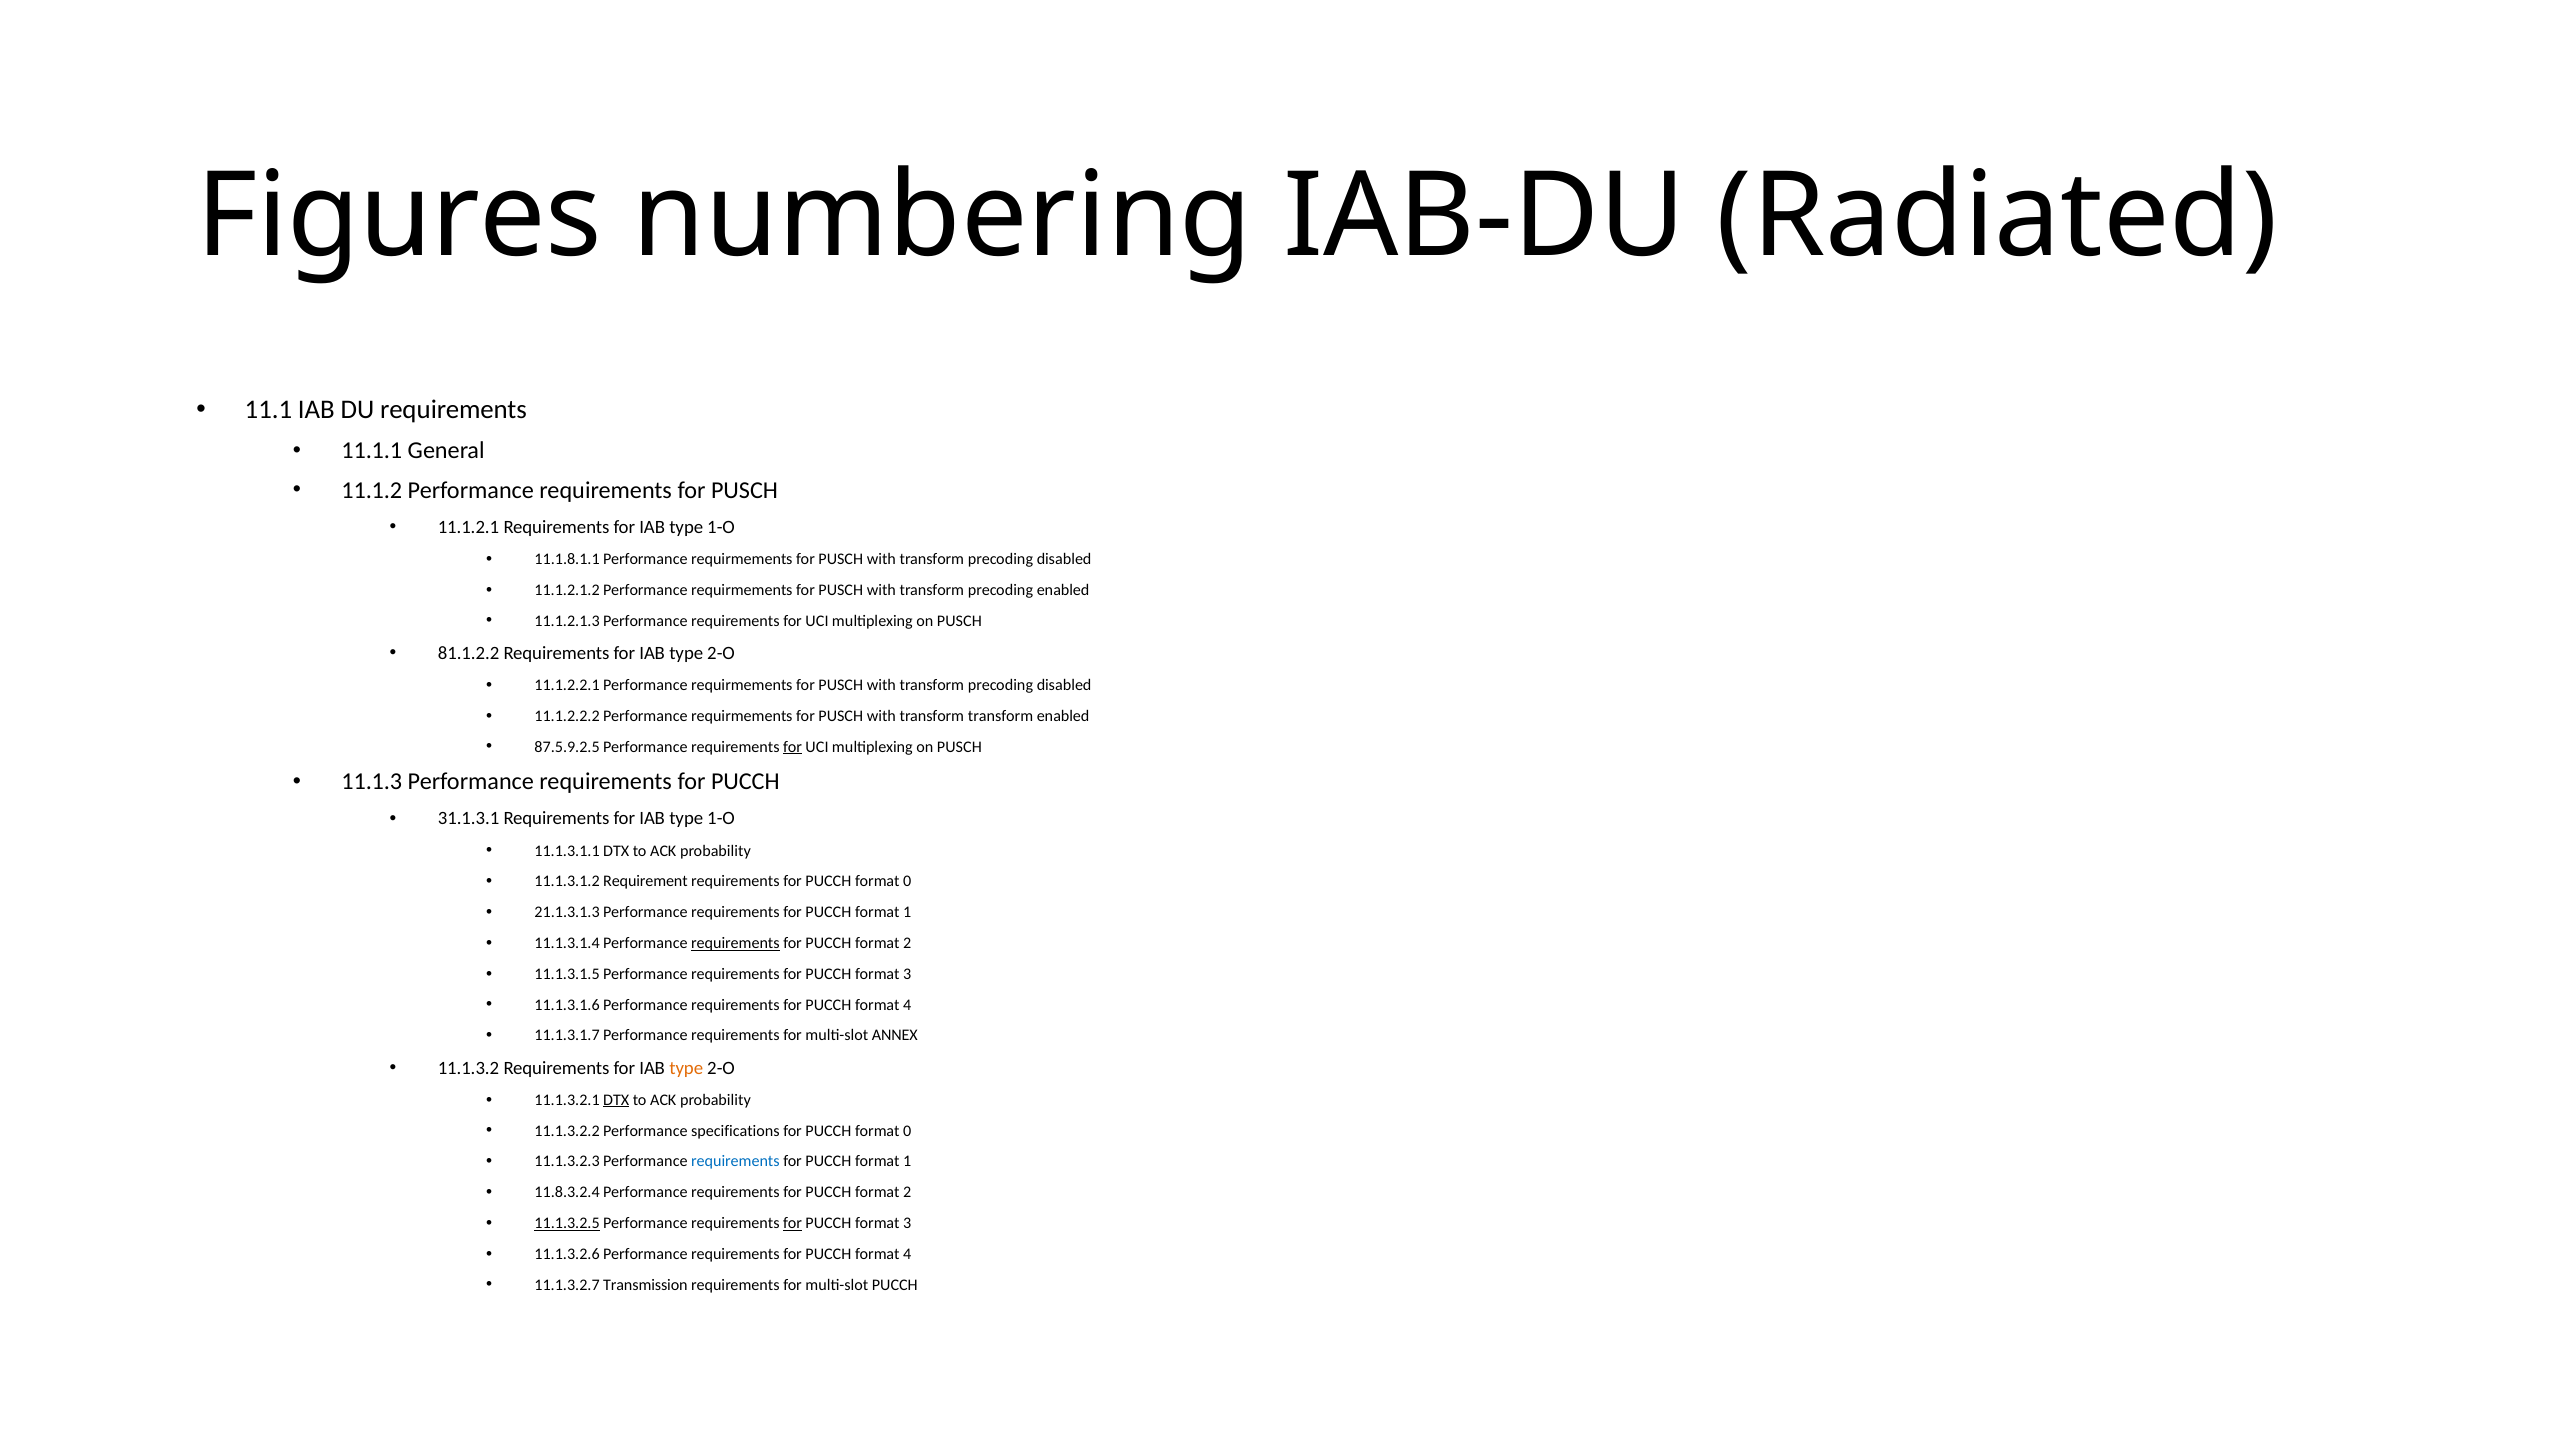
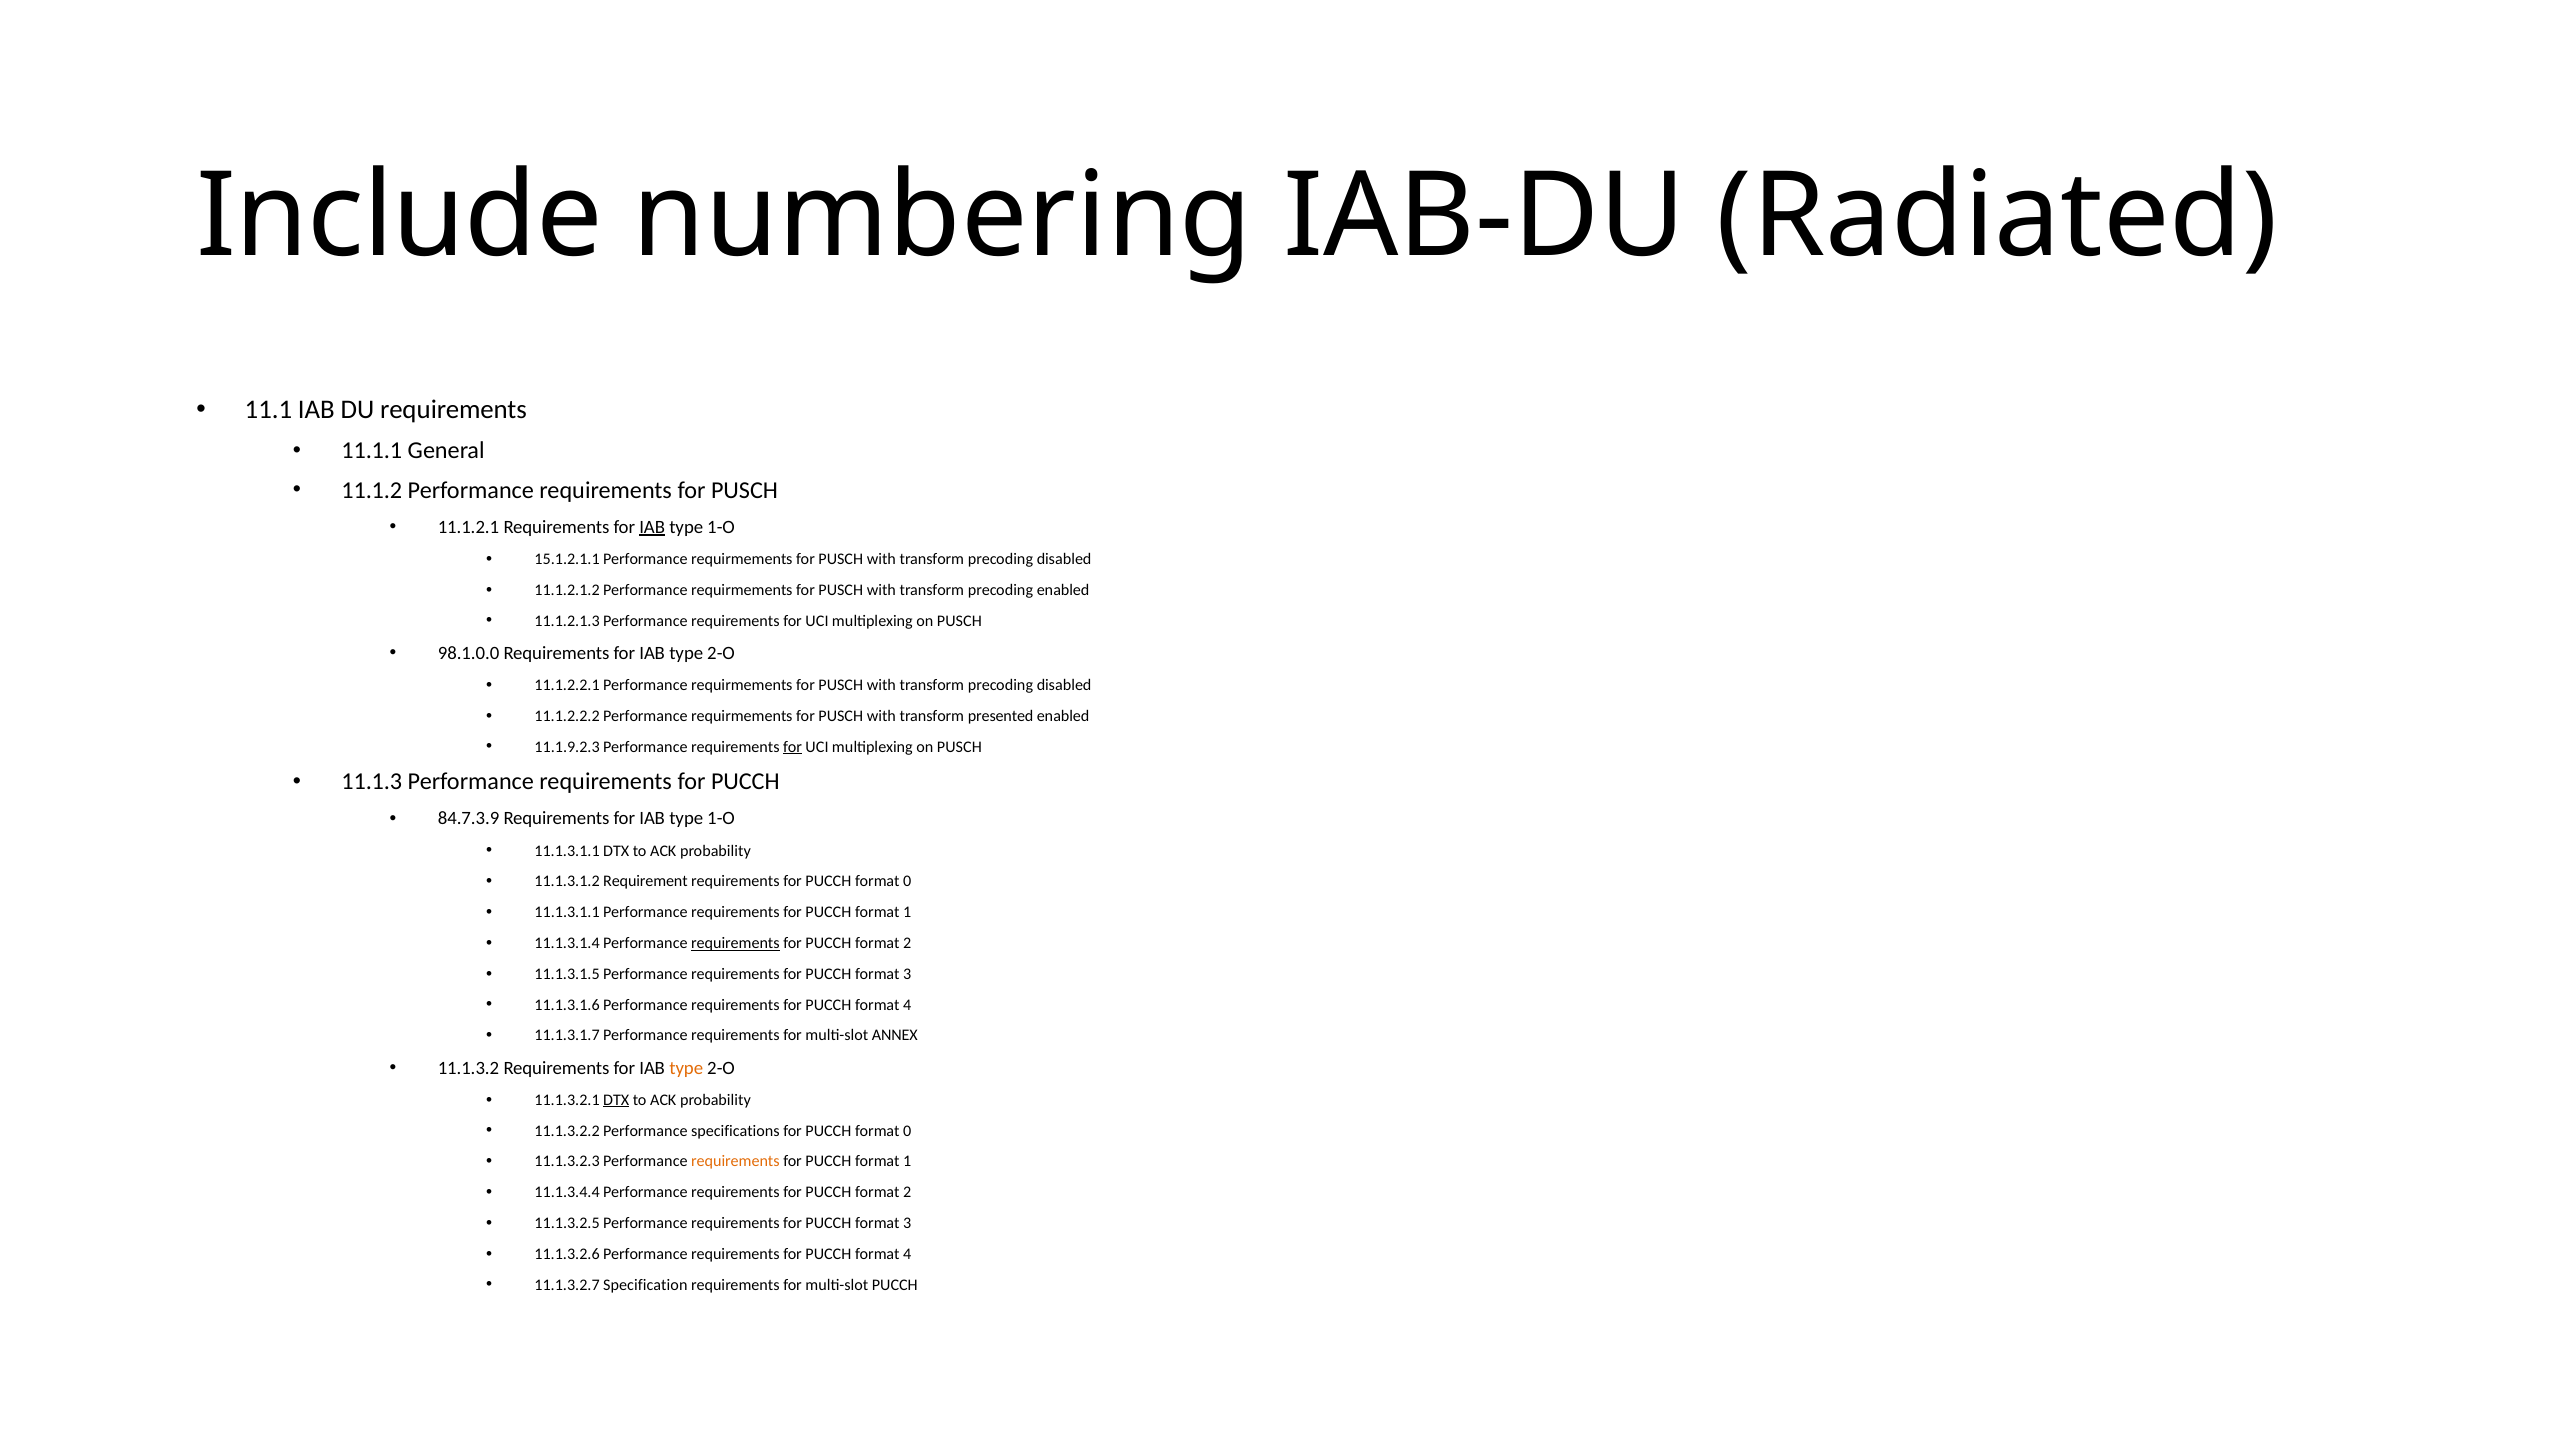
Figures: Figures -> Include (400, 216)
IAB underline: none -> present (652, 527)
11.1.8.1.1: 11.1.8.1.1 -> 15.1.2.1.1 (567, 559)
81.1.2.2: 81.1.2.2 -> 98.1.0.0 (469, 653)
transform transform: transform -> presented (1001, 716)
87.5.9.2.5: 87.5.9.2.5 -> 11.1.9.2.3 (567, 747)
31.1.3.1: 31.1.3.1 -> 84.7.3.9 (469, 819)
21.1.3.1.3: 21.1.3.1.3 -> 11.1.3.1.1 (567, 912)
requirements colour: blue -> orange (735, 1162)
11.8.3.2.4: 11.8.3.2.4 -> 11.1.3.4.4 (567, 1192)
11.1.3.2.5 underline: present -> none (567, 1223)
for underline: present -> none (793, 1223)
Transmission: Transmission -> Specification (645, 1285)
